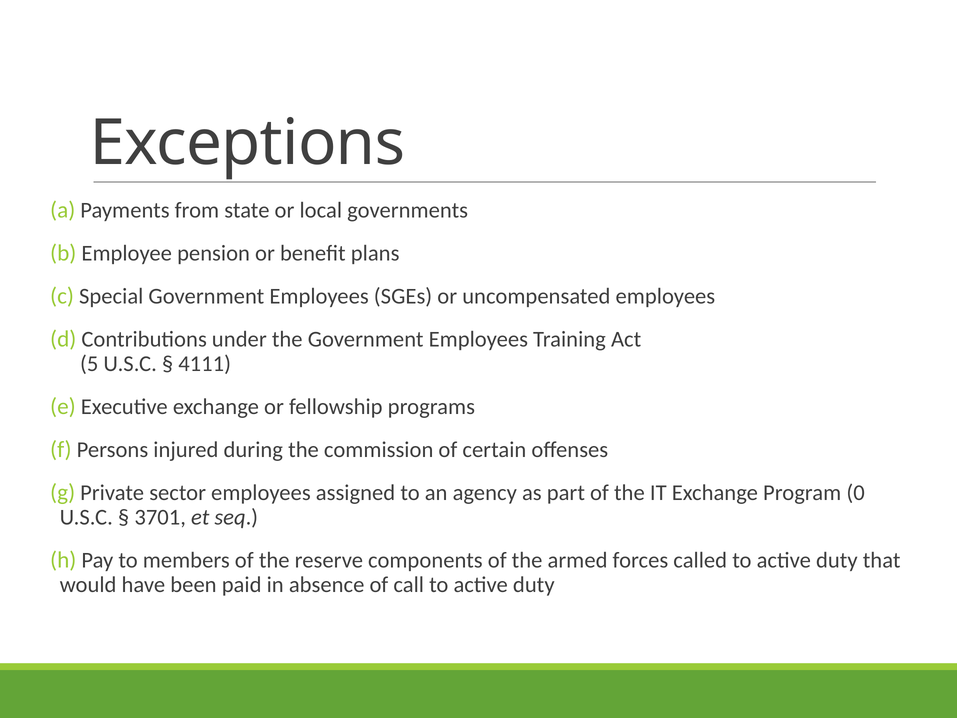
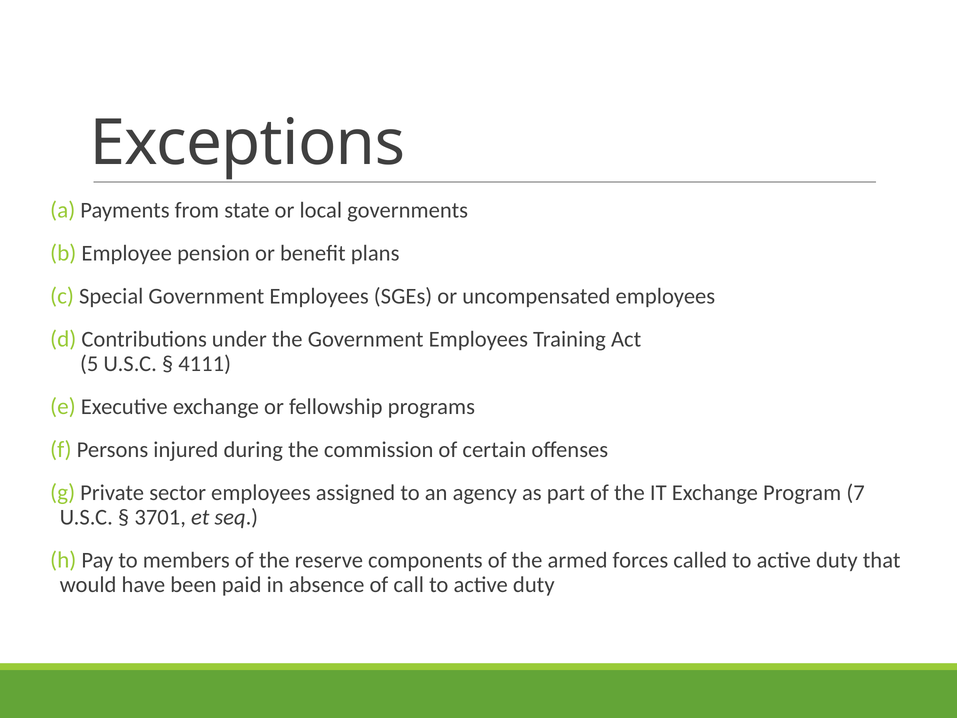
0: 0 -> 7 (856, 493)
